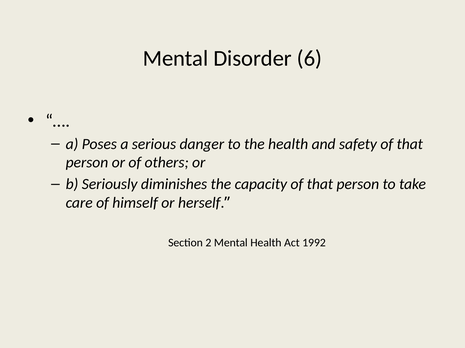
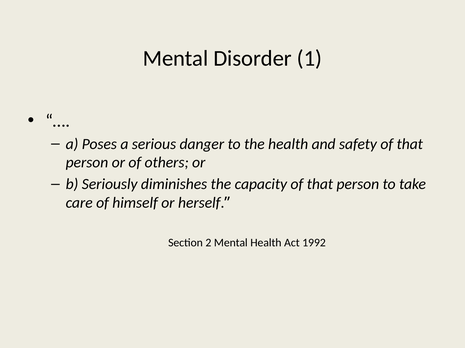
6: 6 -> 1 (310, 59)
